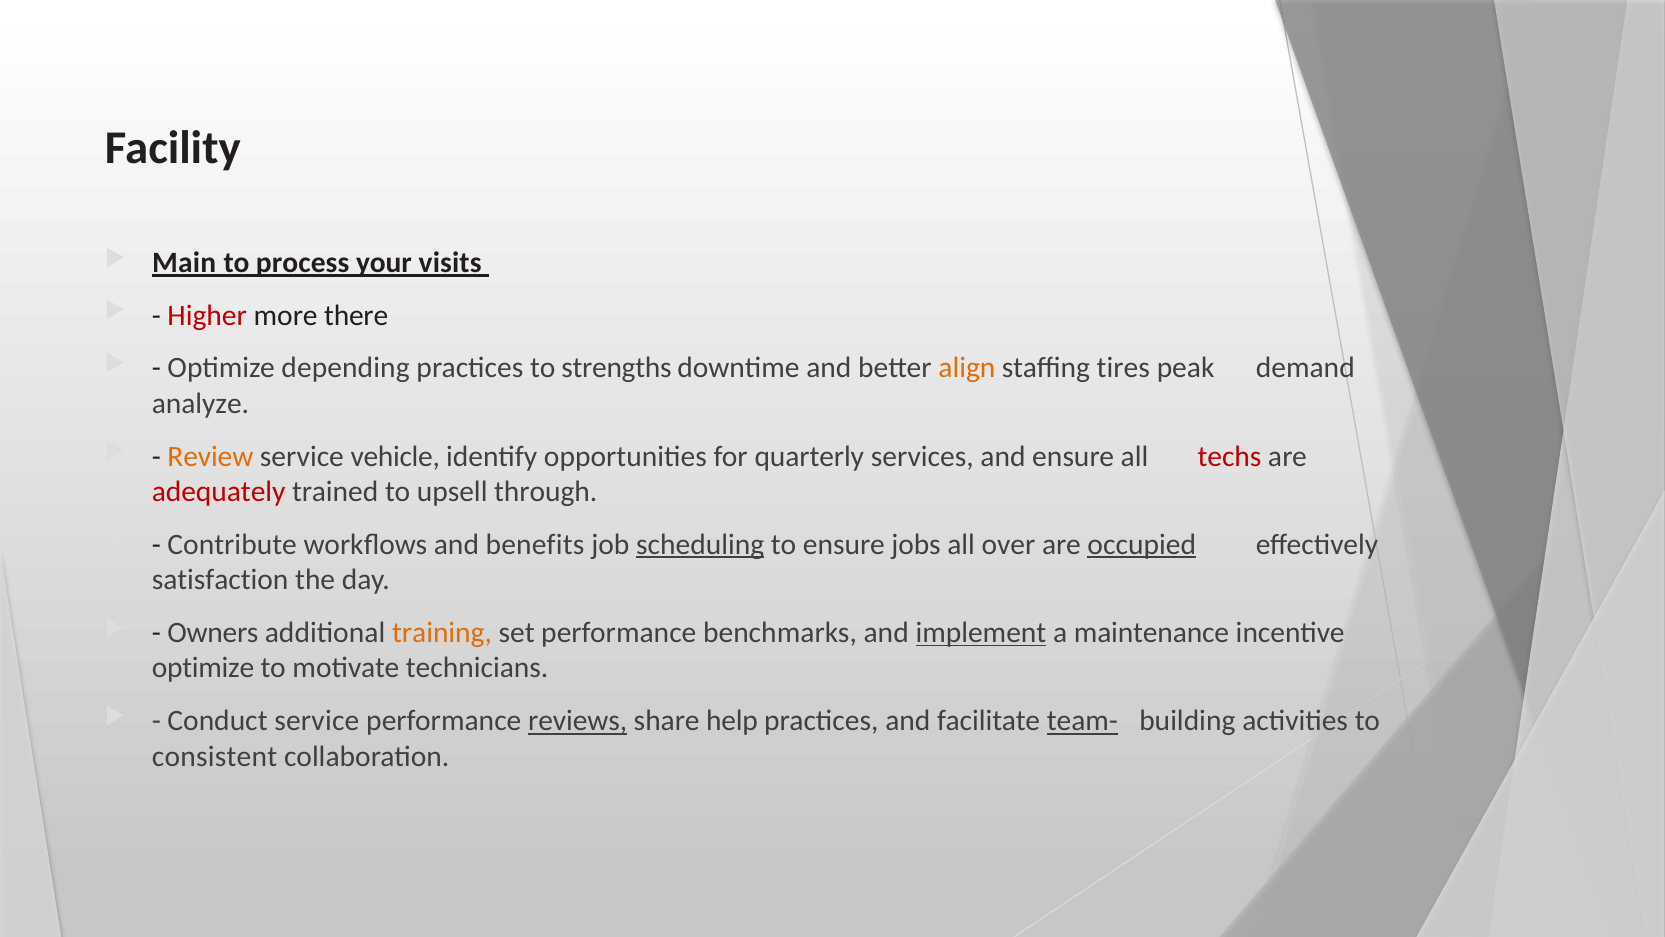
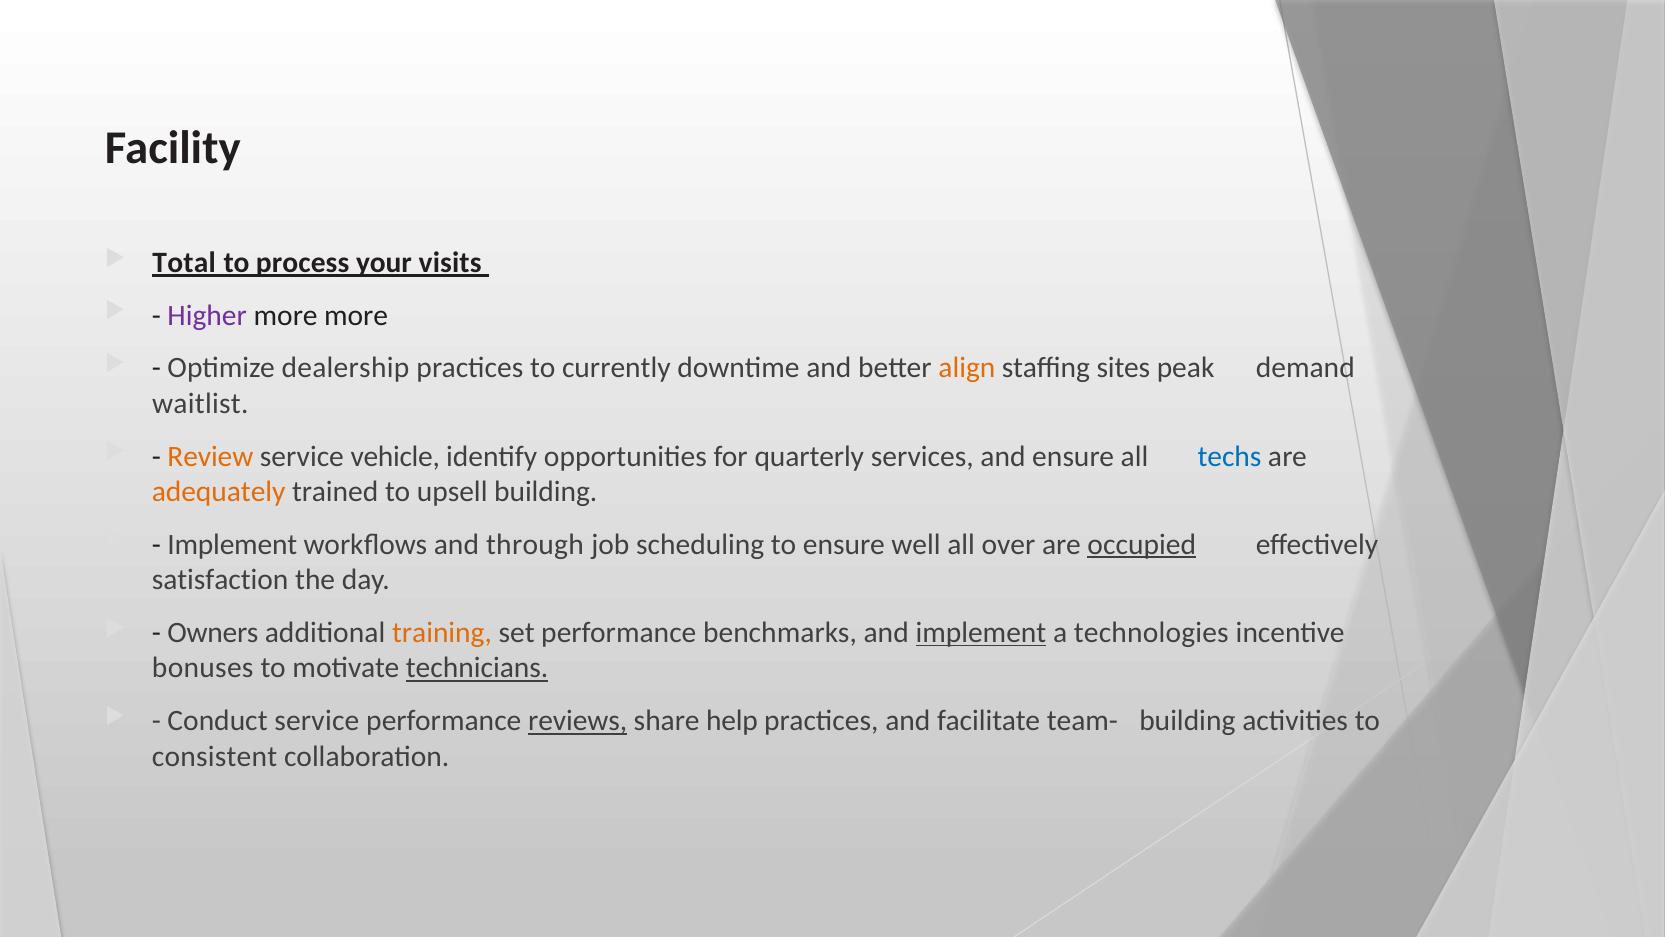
Main: Main -> Total (184, 262)
Higher colour: red -> purple (207, 315)
more there: there -> more (356, 315)
depending: depending -> dealership (345, 368)
strengths: strengths -> currently (616, 368)
tires: tires -> sites (1123, 368)
analyze: analyze -> waitlist (200, 403)
techs colour: red -> blue (1230, 456)
adequately colour: red -> orange (219, 492)
upsell through: through -> building (546, 492)
Contribute: Contribute -> Implement (232, 544)
benefits: benefits -> through (535, 544)
scheduling underline: present -> none (700, 544)
jobs: jobs -> well (916, 544)
maintenance: maintenance -> technologies (1151, 632)
optimize: optimize -> bonuses (203, 668)
technicians underline: none -> present (477, 668)
team- underline: present -> none (1082, 721)
